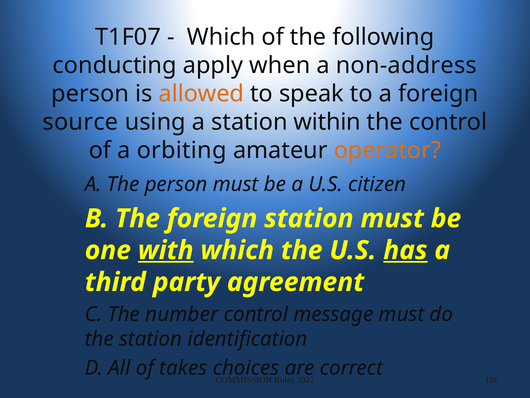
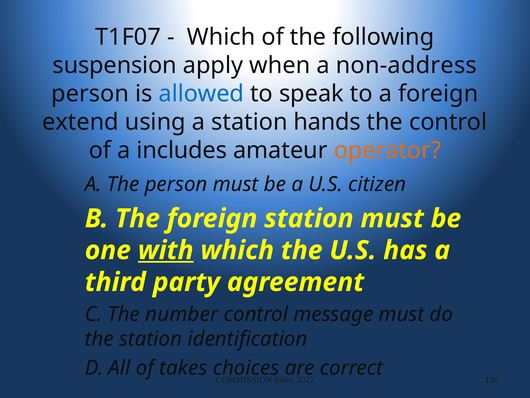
conducting: conducting -> suspension (115, 65)
allowed colour: orange -> blue (201, 94)
source: source -> extend (81, 122)
within: within -> hands (327, 122)
orbiting: orbiting -> includes (182, 150)
has underline: present -> none (405, 250)
